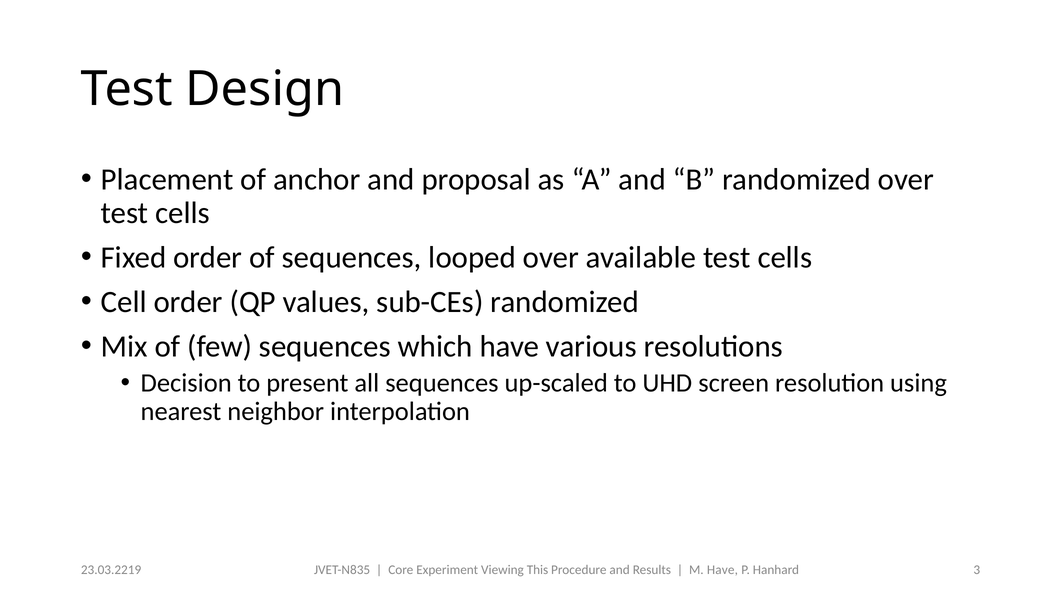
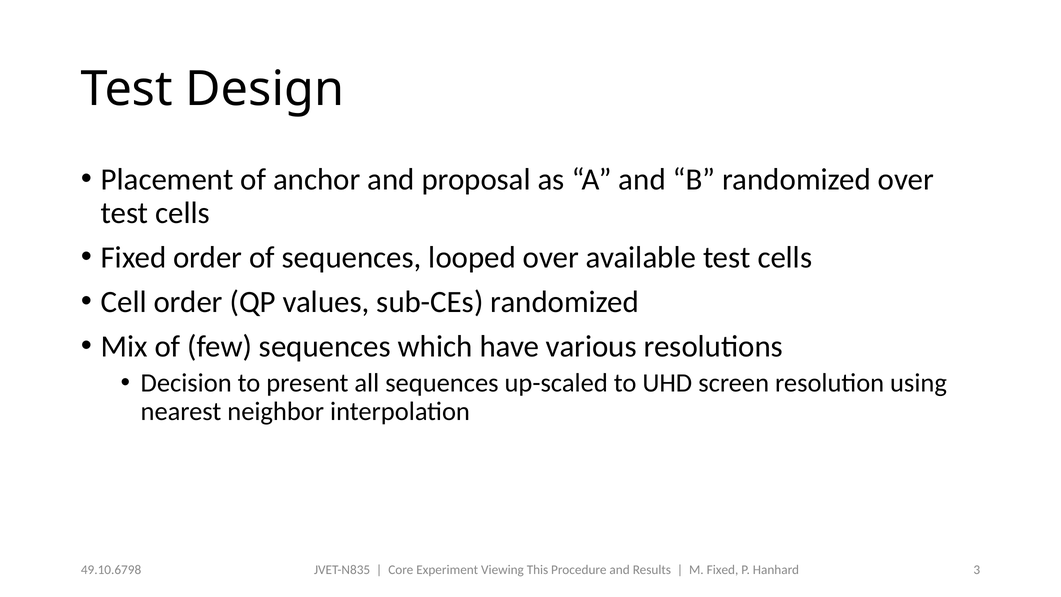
M Have: Have -> Fixed (723, 570)
23.03.2219: 23.03.2219 -> 49.10.6798 (111, 570)
